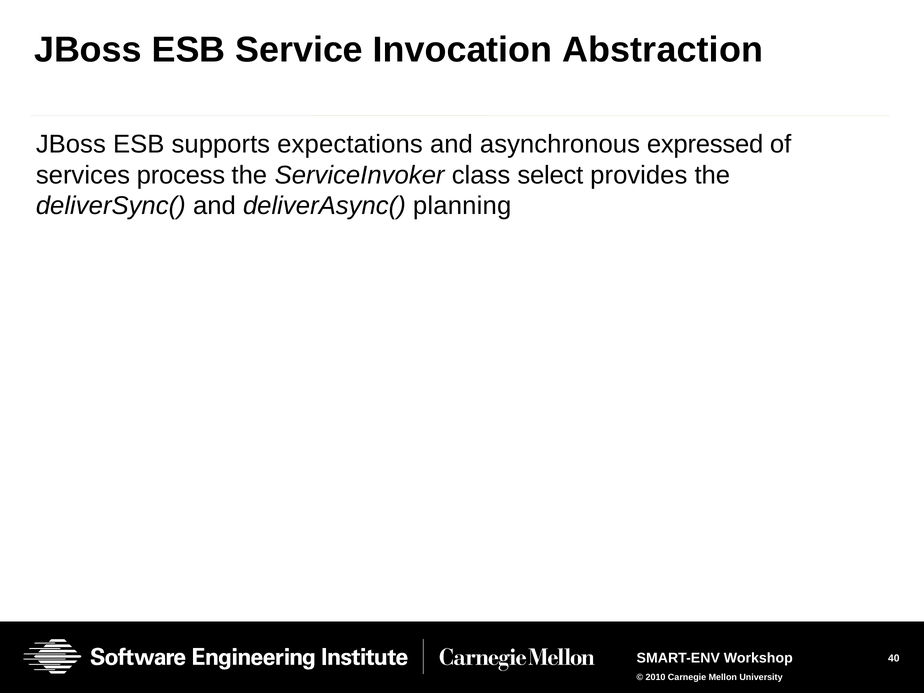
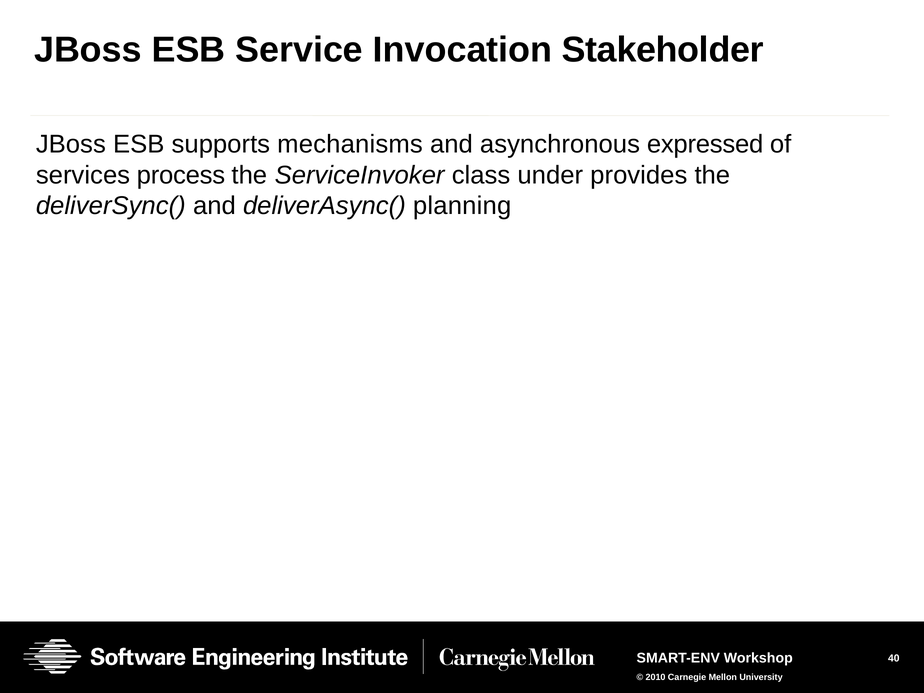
Abstraction: Abstraction -> Stakeholder (663, 50)
expectations: expectations -> mechanisms (350, 144)
select: select -> under (550, 175)
